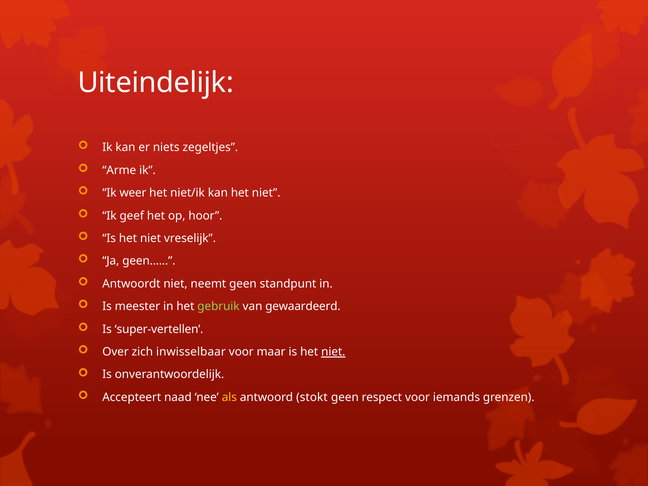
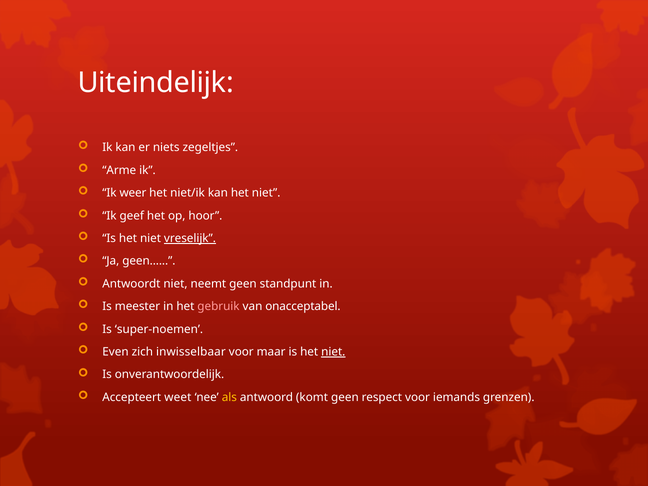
vreselijk underline: none -> present (190, 238)
gebruik colour: light green -> pink (218, 306)
gewaardeerd: gewaardeerd -> onacceptabel (303, 306)
super-vertellen: super-vertellen -> super-noemen (159, 329)
Over: Over -> Even (116, 352)
naad: naad -> weet (178, 397)
stokt: stokt -> komt (312, 397)
